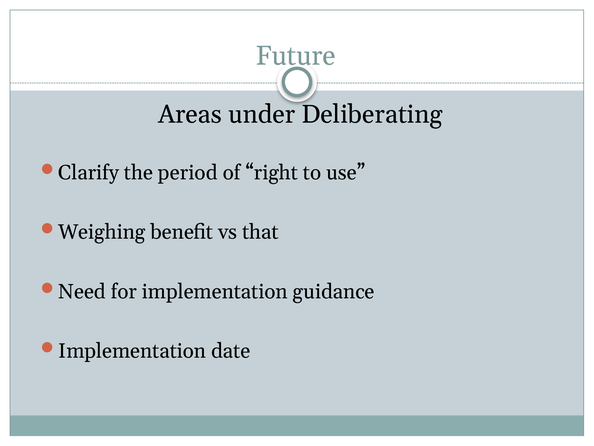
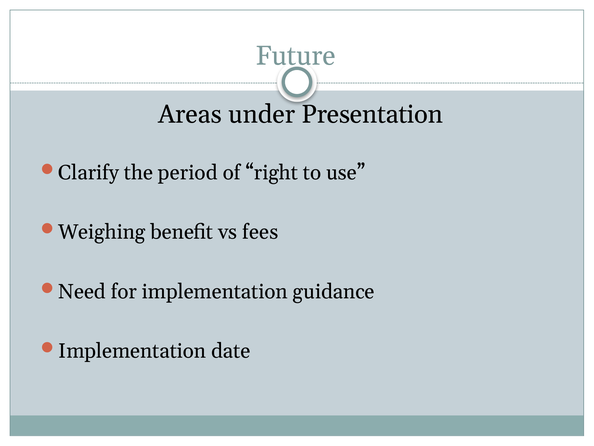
Deliberating: Deliberating -> Presentation (372, 114)
that: that -> fees (260, 232)
